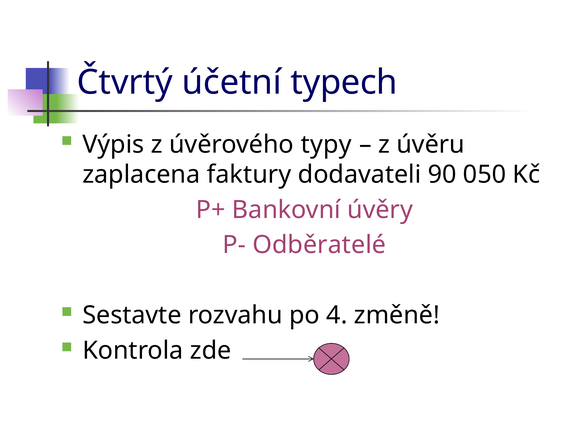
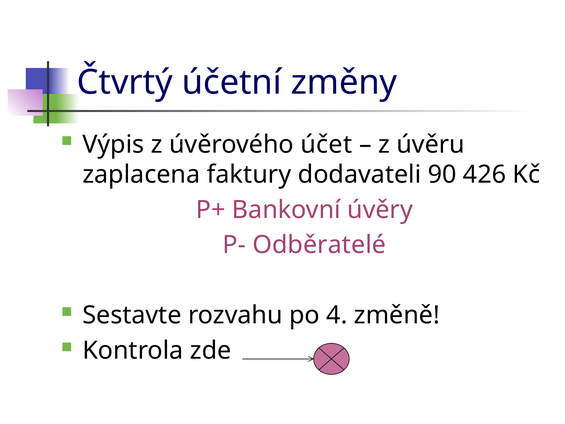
typech: typech -> změny (344, 82)
typy: typy -> účet (326, 144)
050: 050 -> 426 (485, 174)
